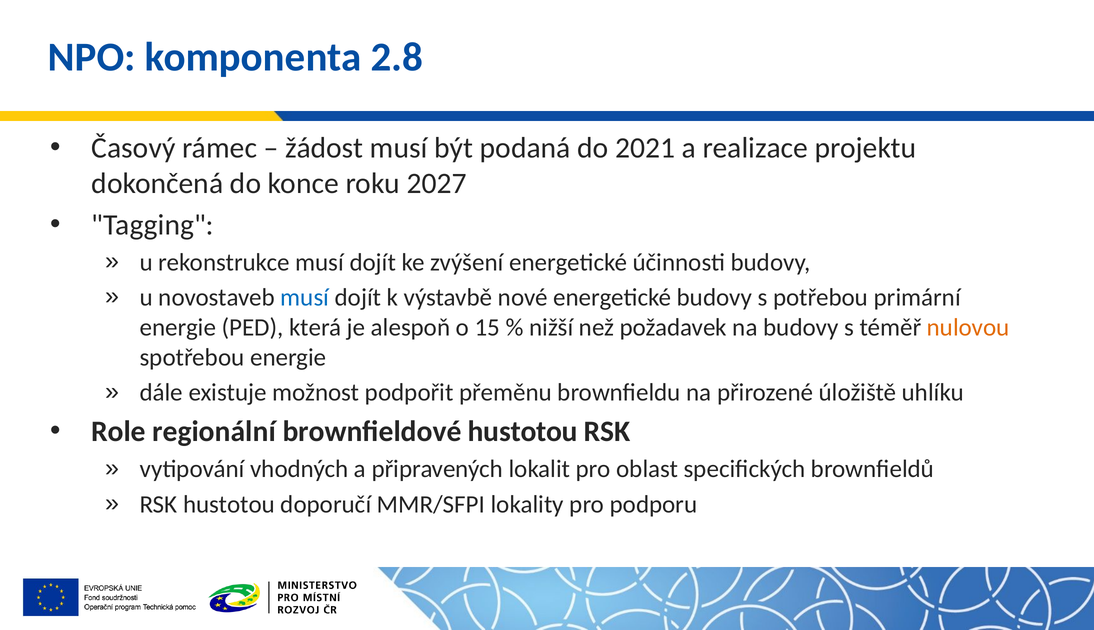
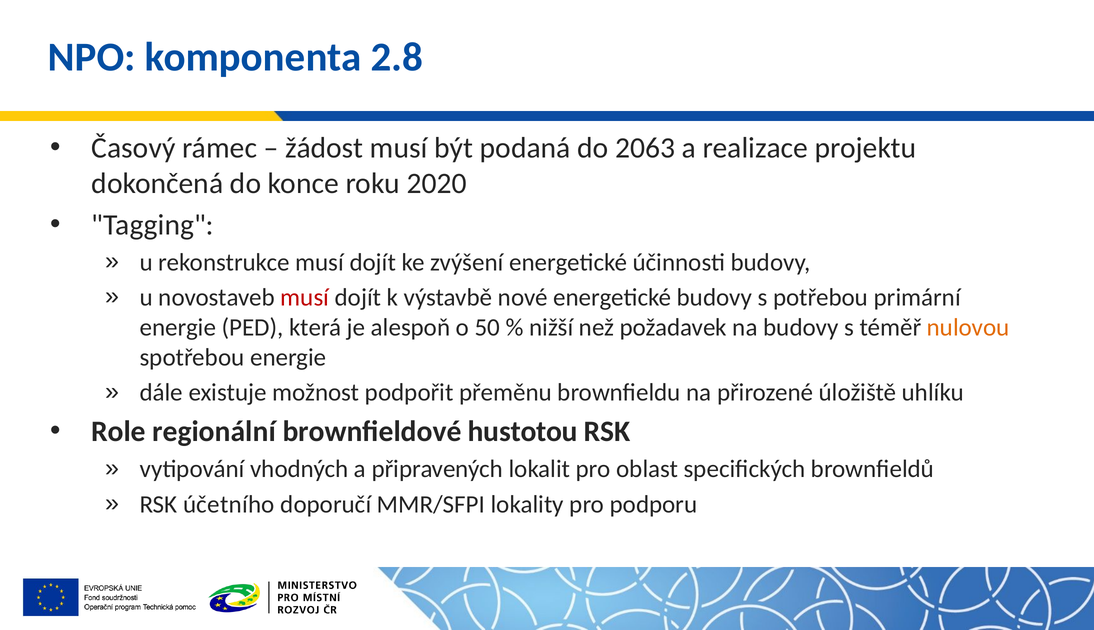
2021: 2021 -> 2063 (645, 148)
2027: 2027 -> 2020 (437, 183)
musí colour: blue -> red (305, 298)
15: 15 -> 50 (487, 328)
RSK hustotou: hustotou -> účetního (229, 504)
